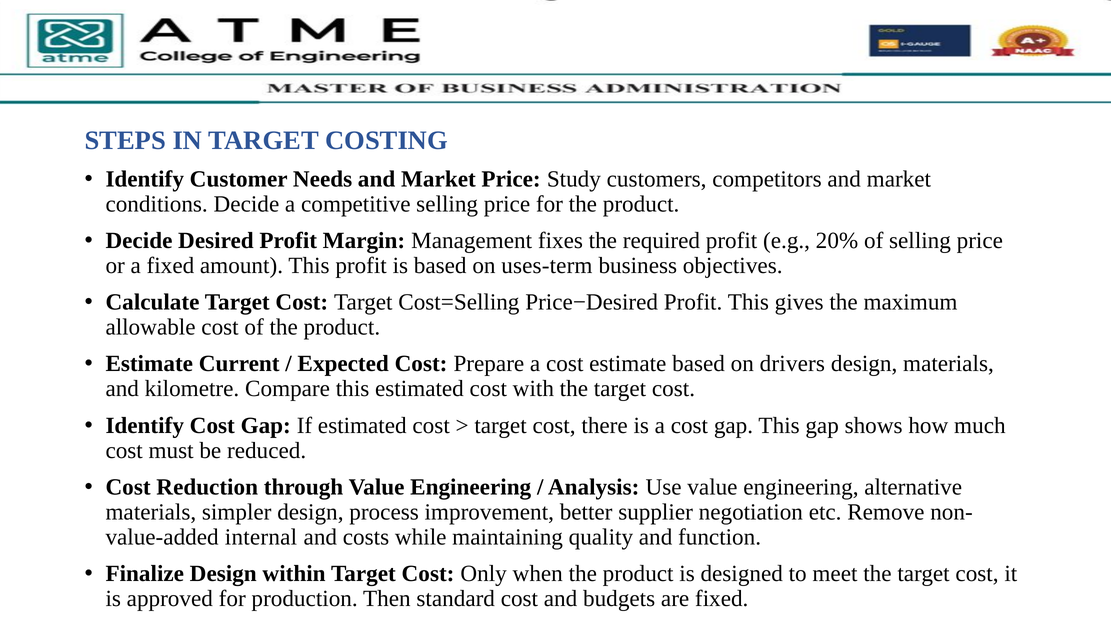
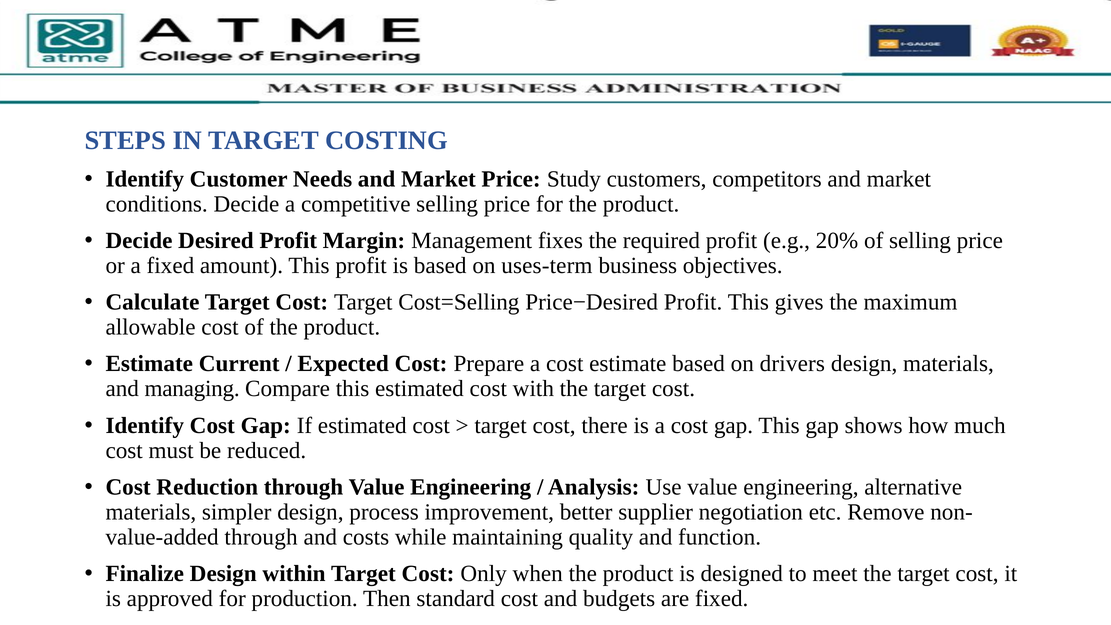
kilometre: kilometre -> managing (192, 389)
internal: internal -> through (261, 537)
